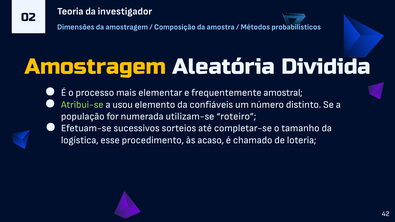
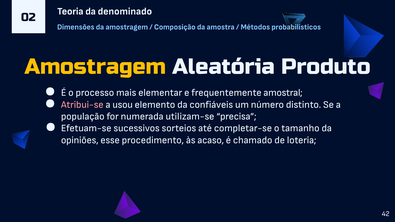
investigador: investigador -> denominado (125, 11)
Dividida: Dividida -> Produto (326, 67)
Atribui-se colour: light green -> pink (82, 105)
roteiro: roteiro -> precisa (236, 116)
logística: logística -> opiniões (80, 140)
